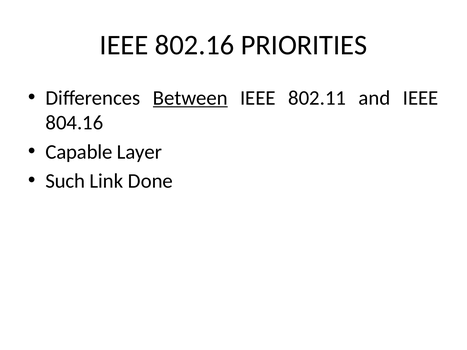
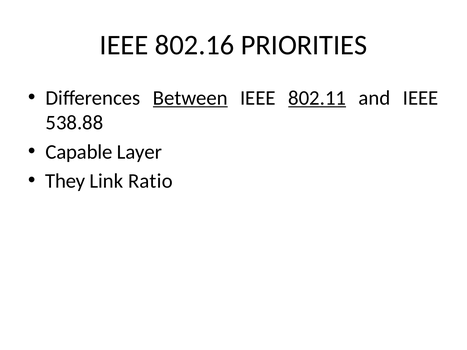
802.11 underline: none -> present (317, 98)
804.16: 804.16 -> 538.88 (74, 123)
Such: Such -> They (65, 181)
Done: Done -> Ratio (150, 181)
